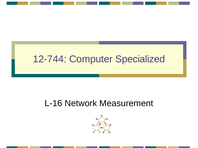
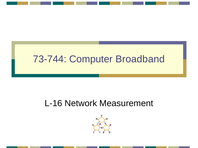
12-744: 12-744 -> 73-744 (50, 59)
Specialized: Specialized -> Broadband (140, 59)
